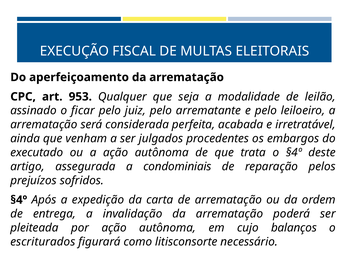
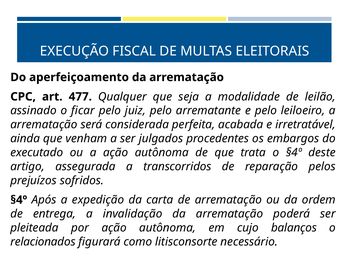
953: 953 -> 477 (80, 97)
condominiais: condominiais -> transcorridos (177, 166)
escriturados: escriturados -> relacionados (43, 242)
